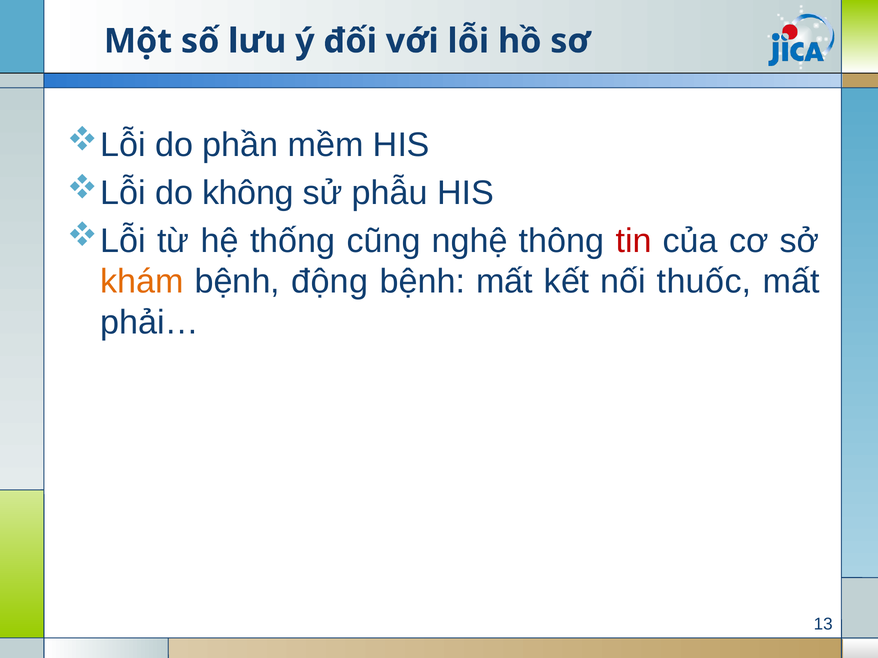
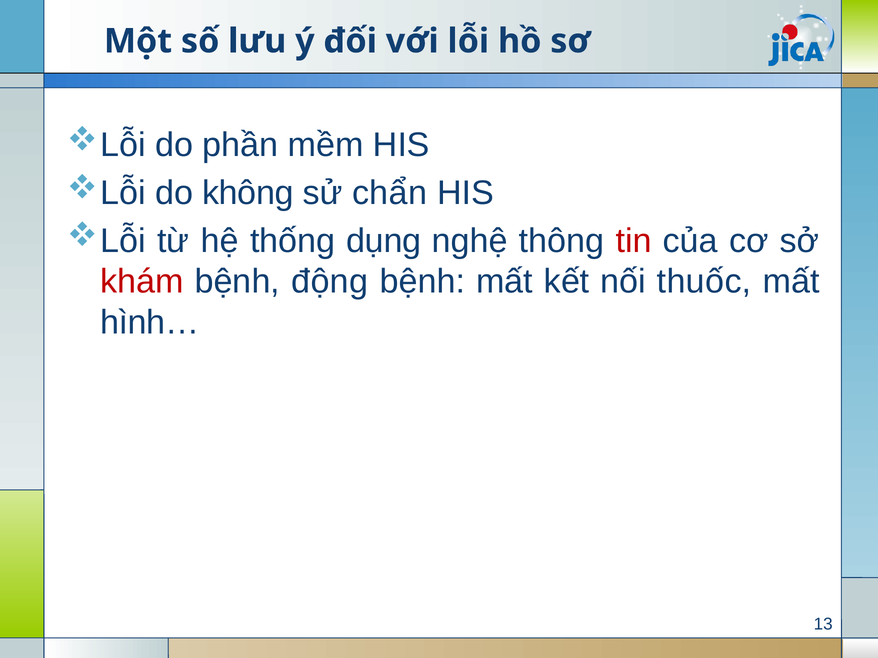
phẫu: phẫu -> chẩn (390, 193)
cũng: cũng -> dụng (384, 241)
khám colour: orange -> red (142, 282)
phải…: phải… -> hình… (150, 323)
